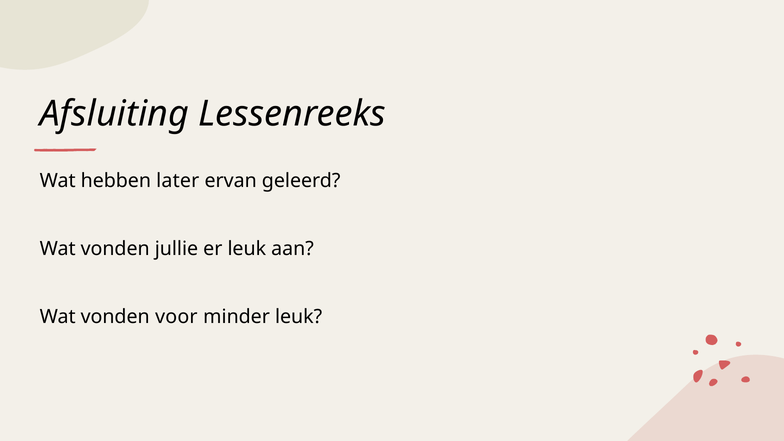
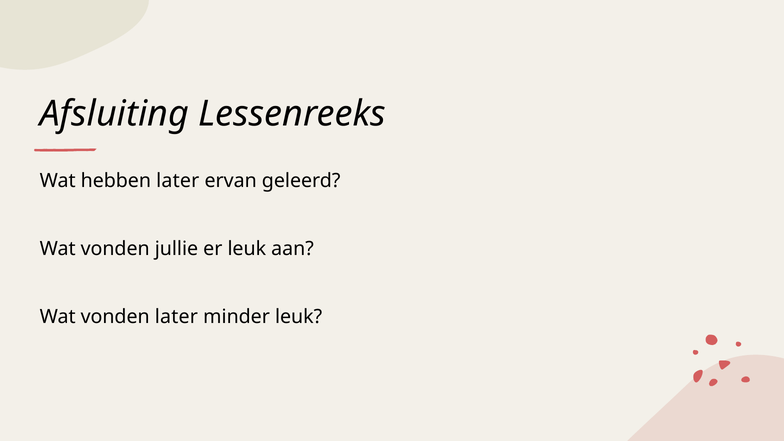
vonden voor: voor -> later (176, 317)
